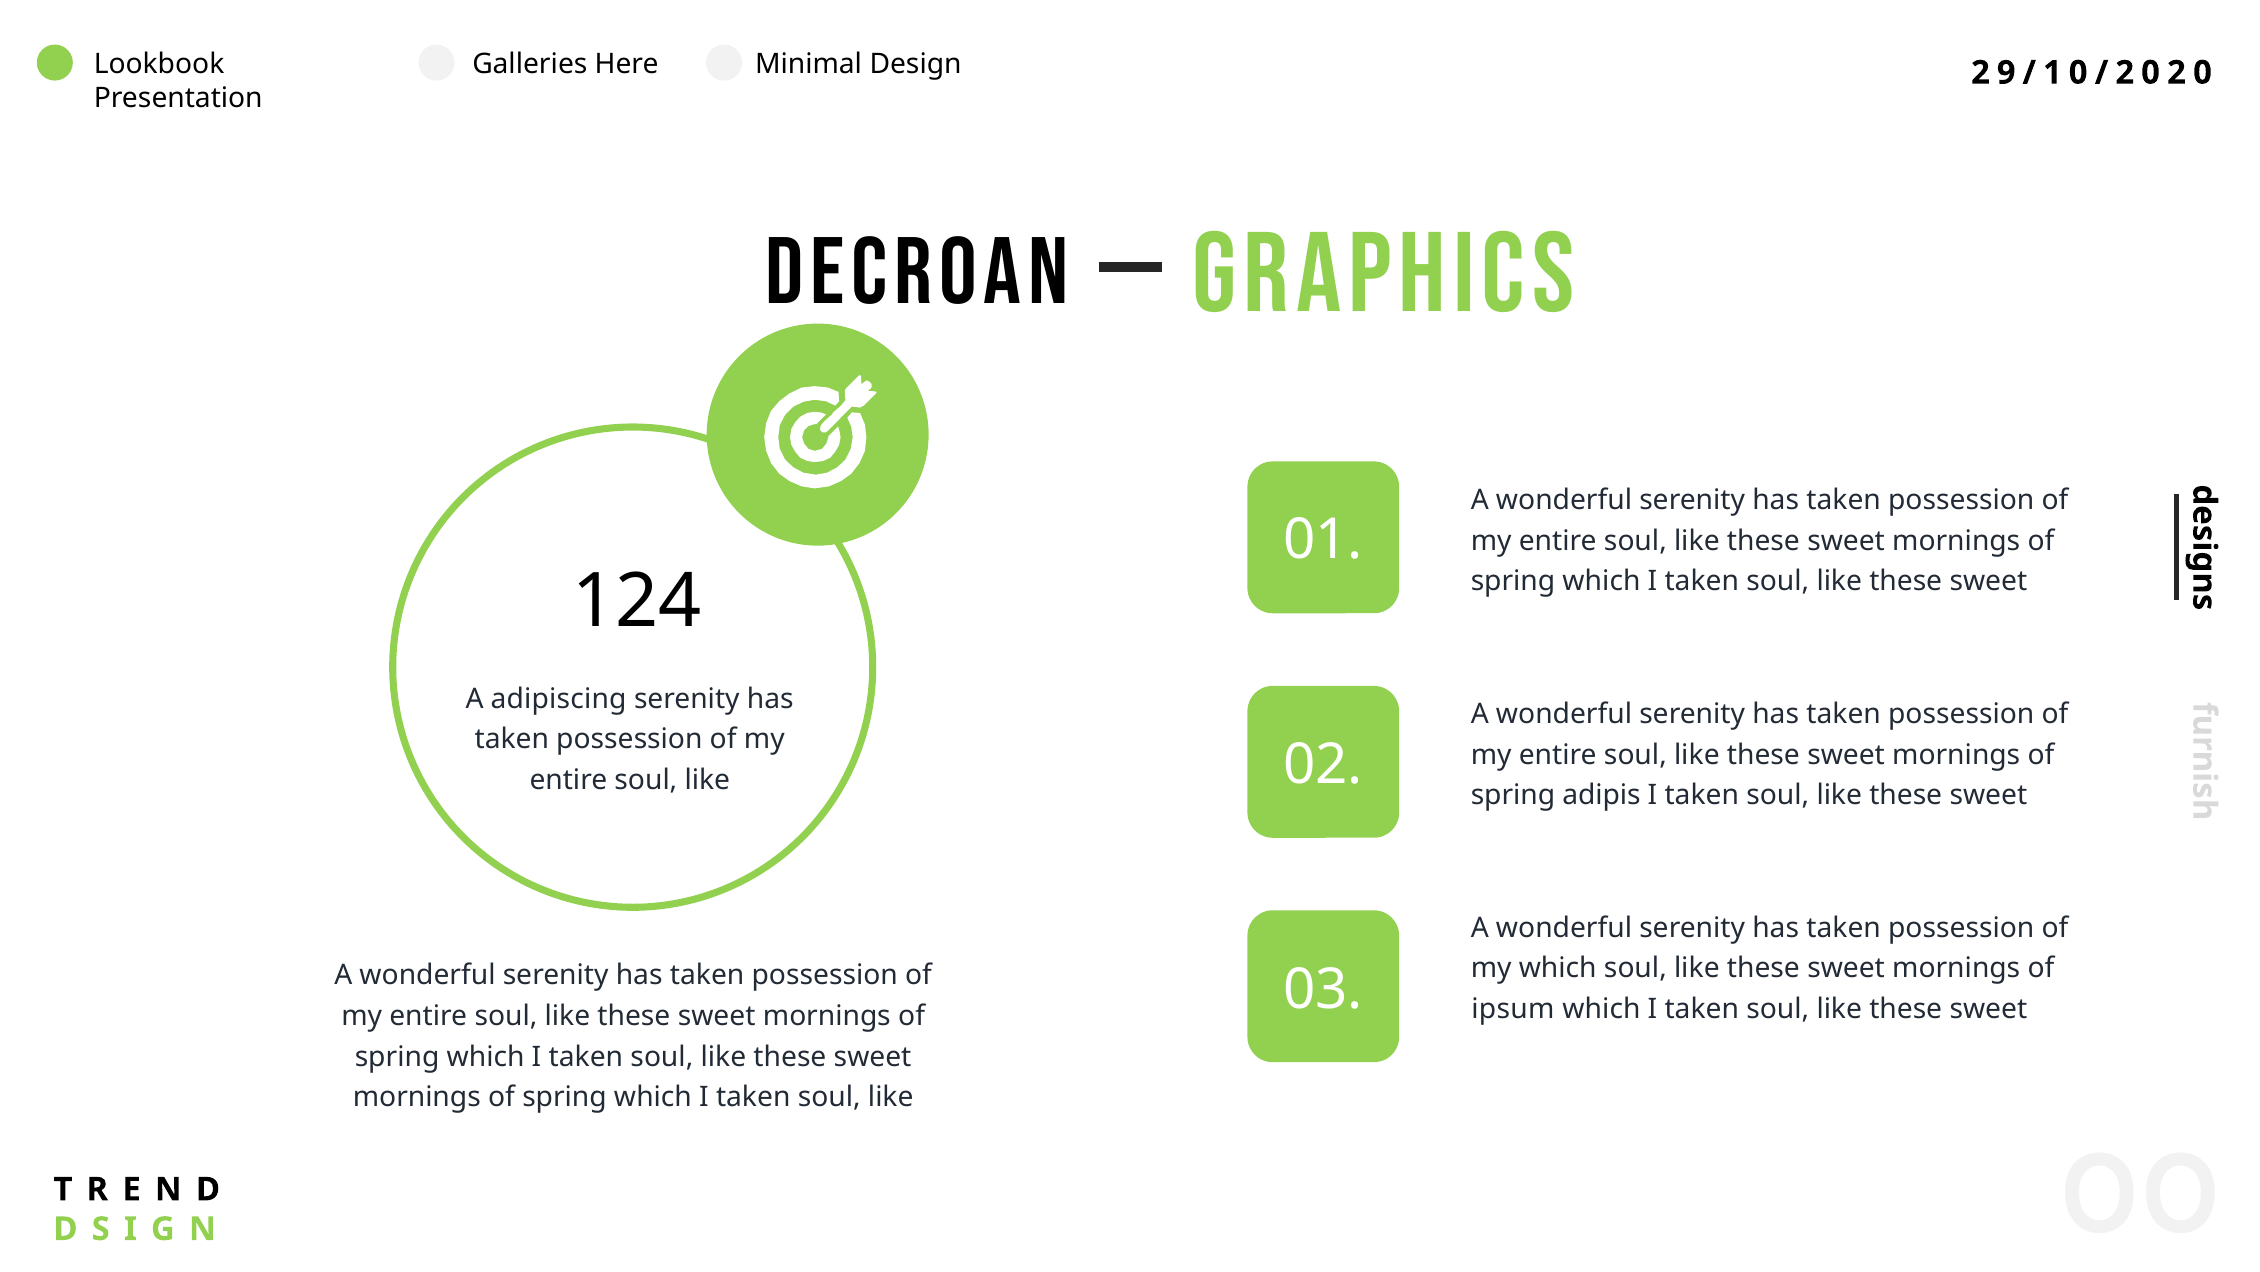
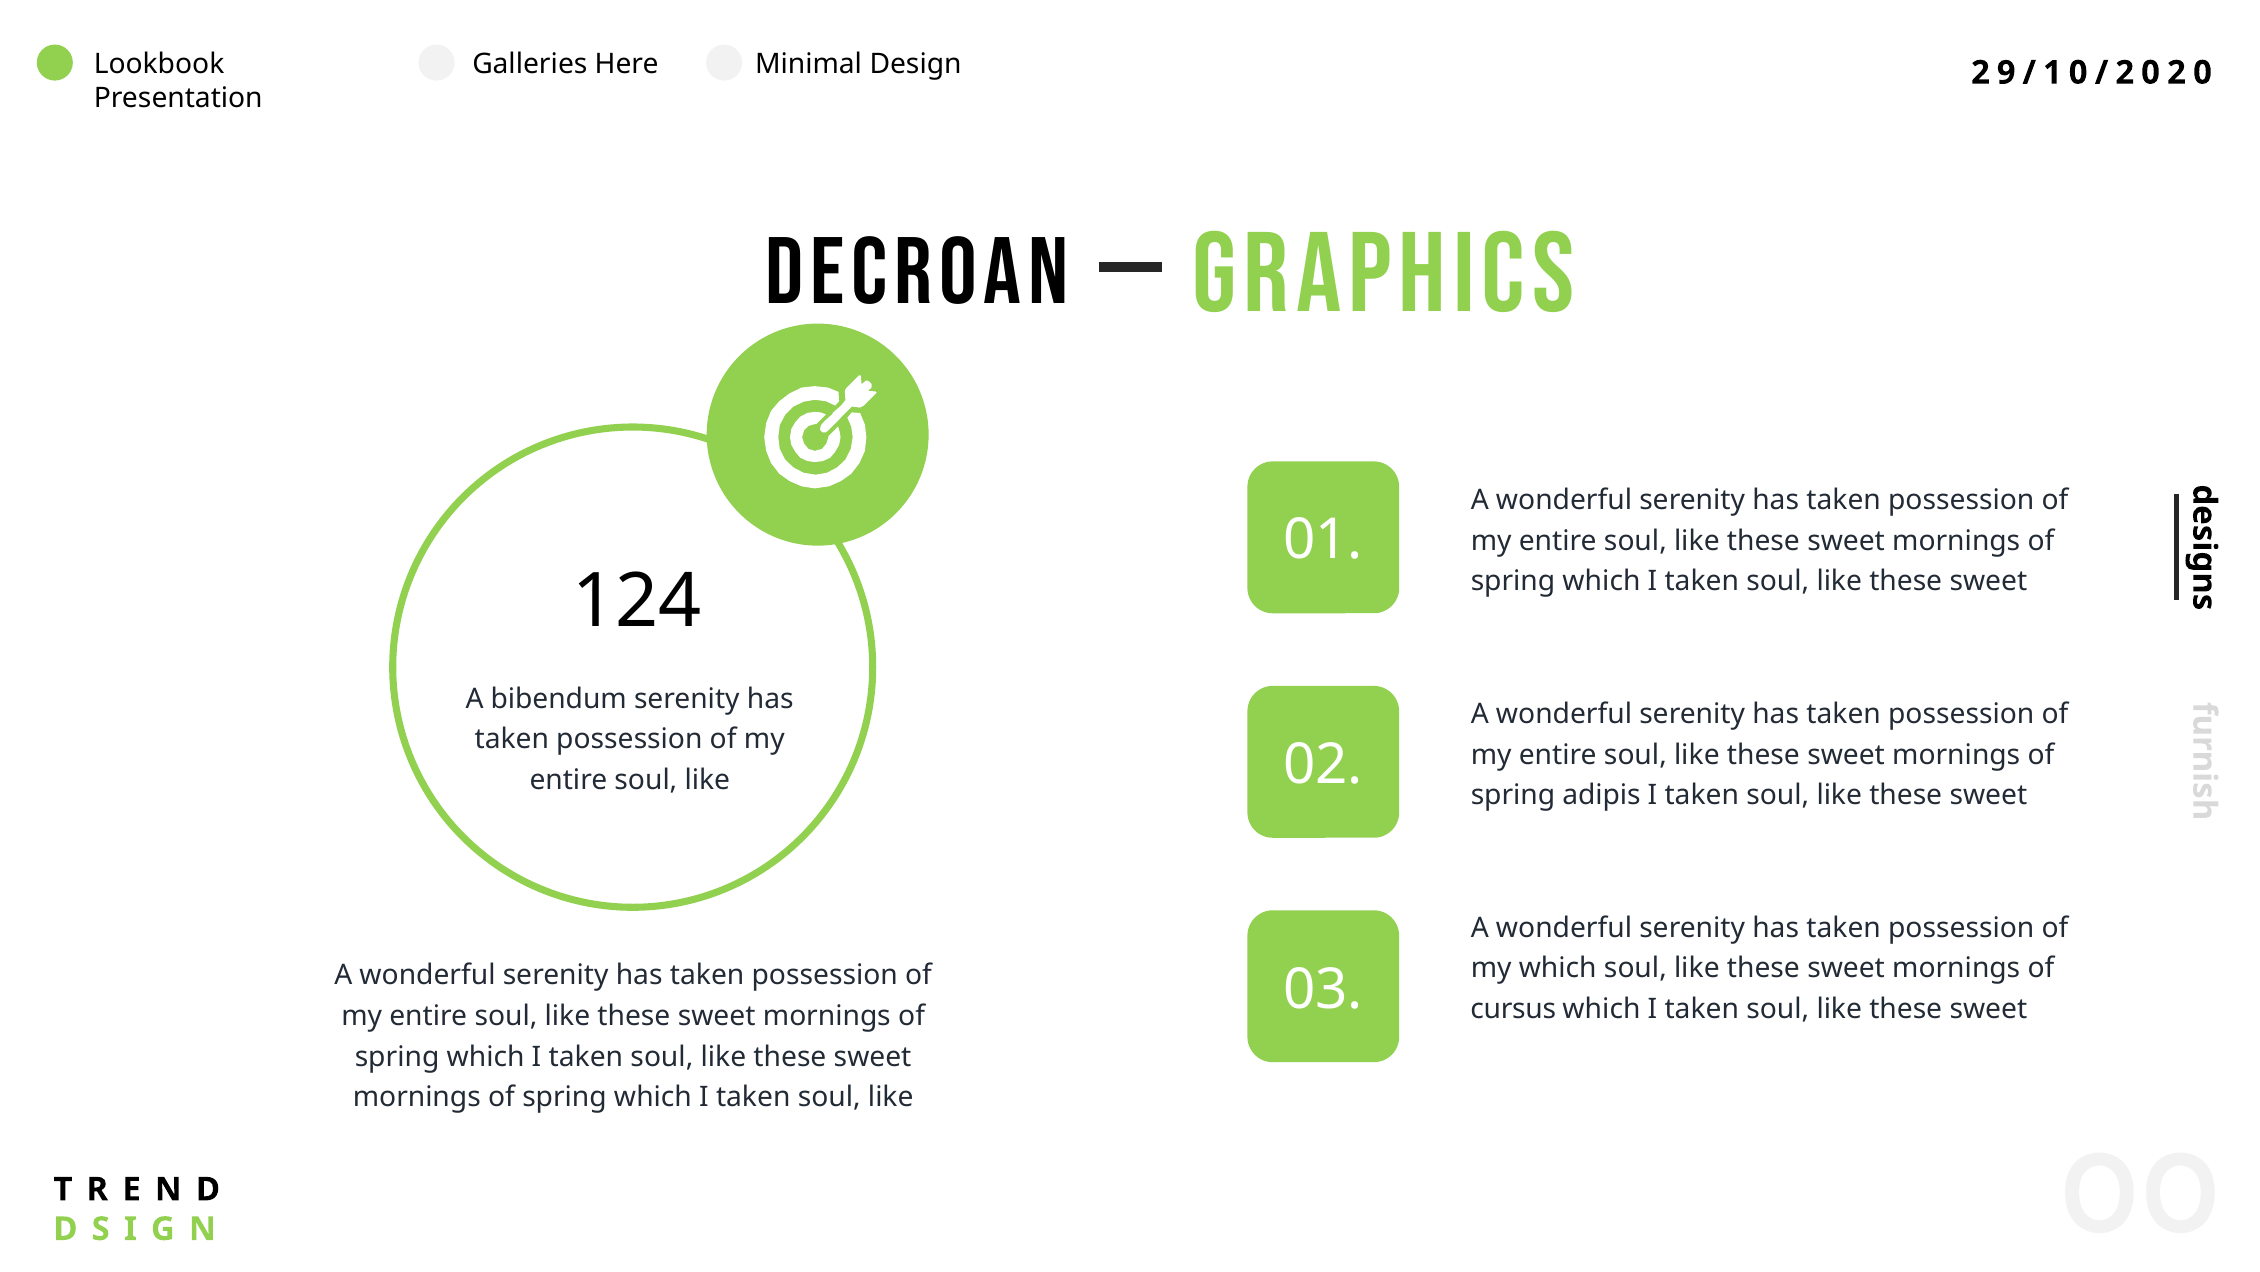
adipiscing: adipiscing -> bibendum (559, 698)
ipsum: ipsum -> cursus (1513, 1009)
